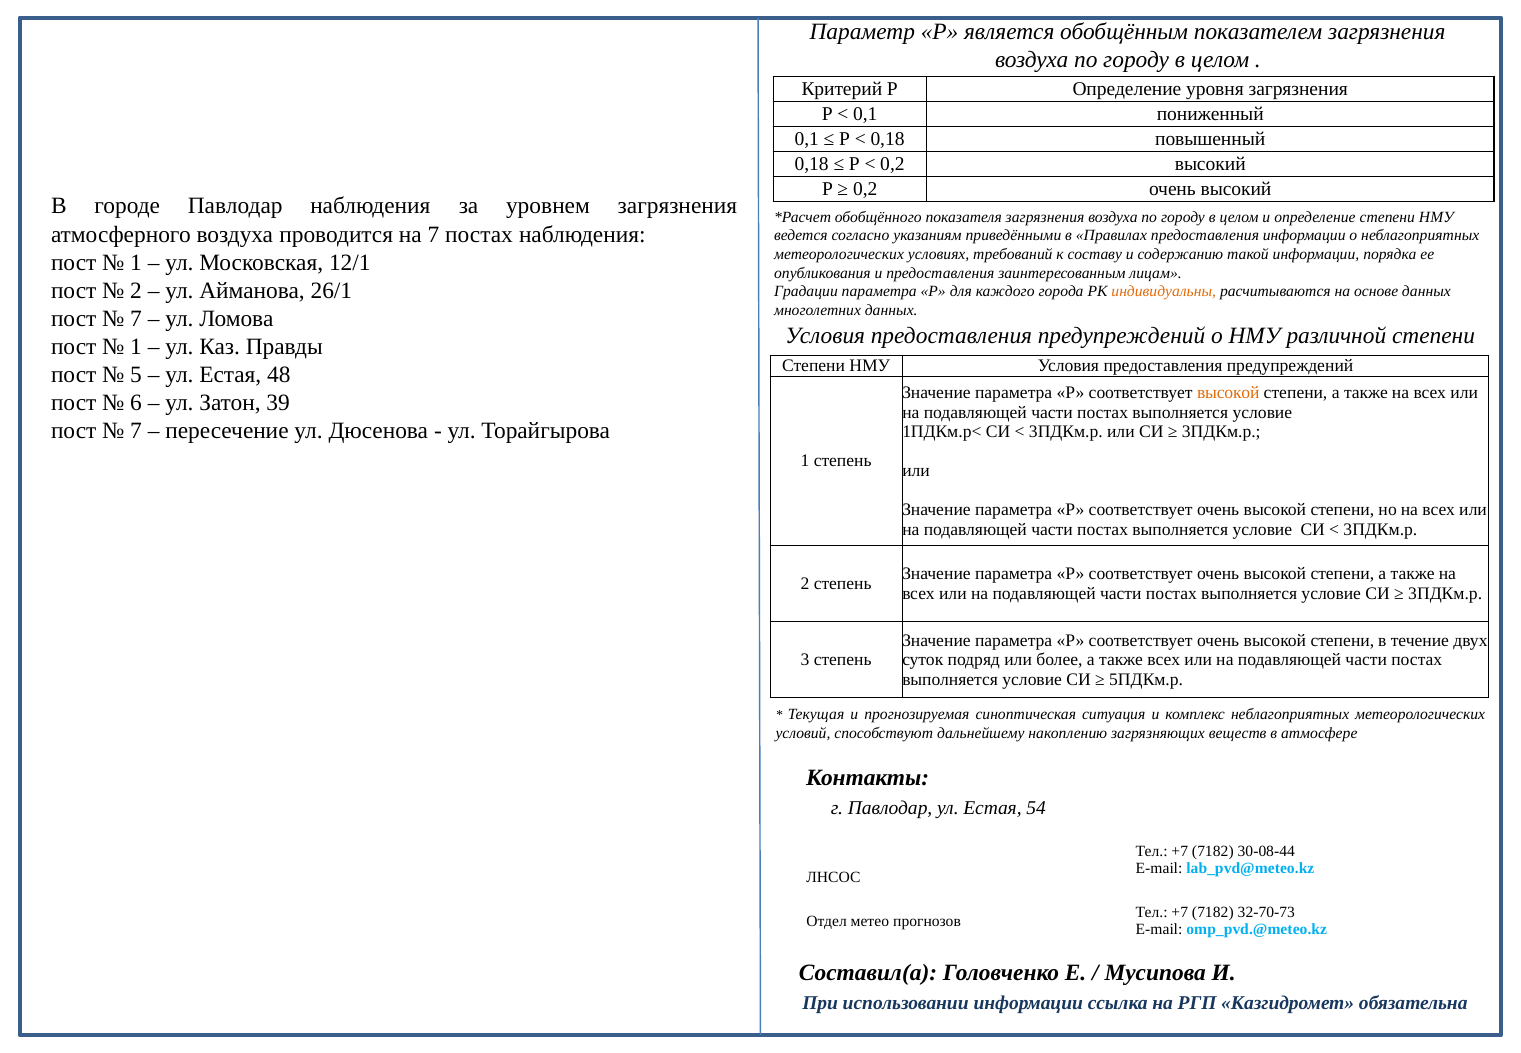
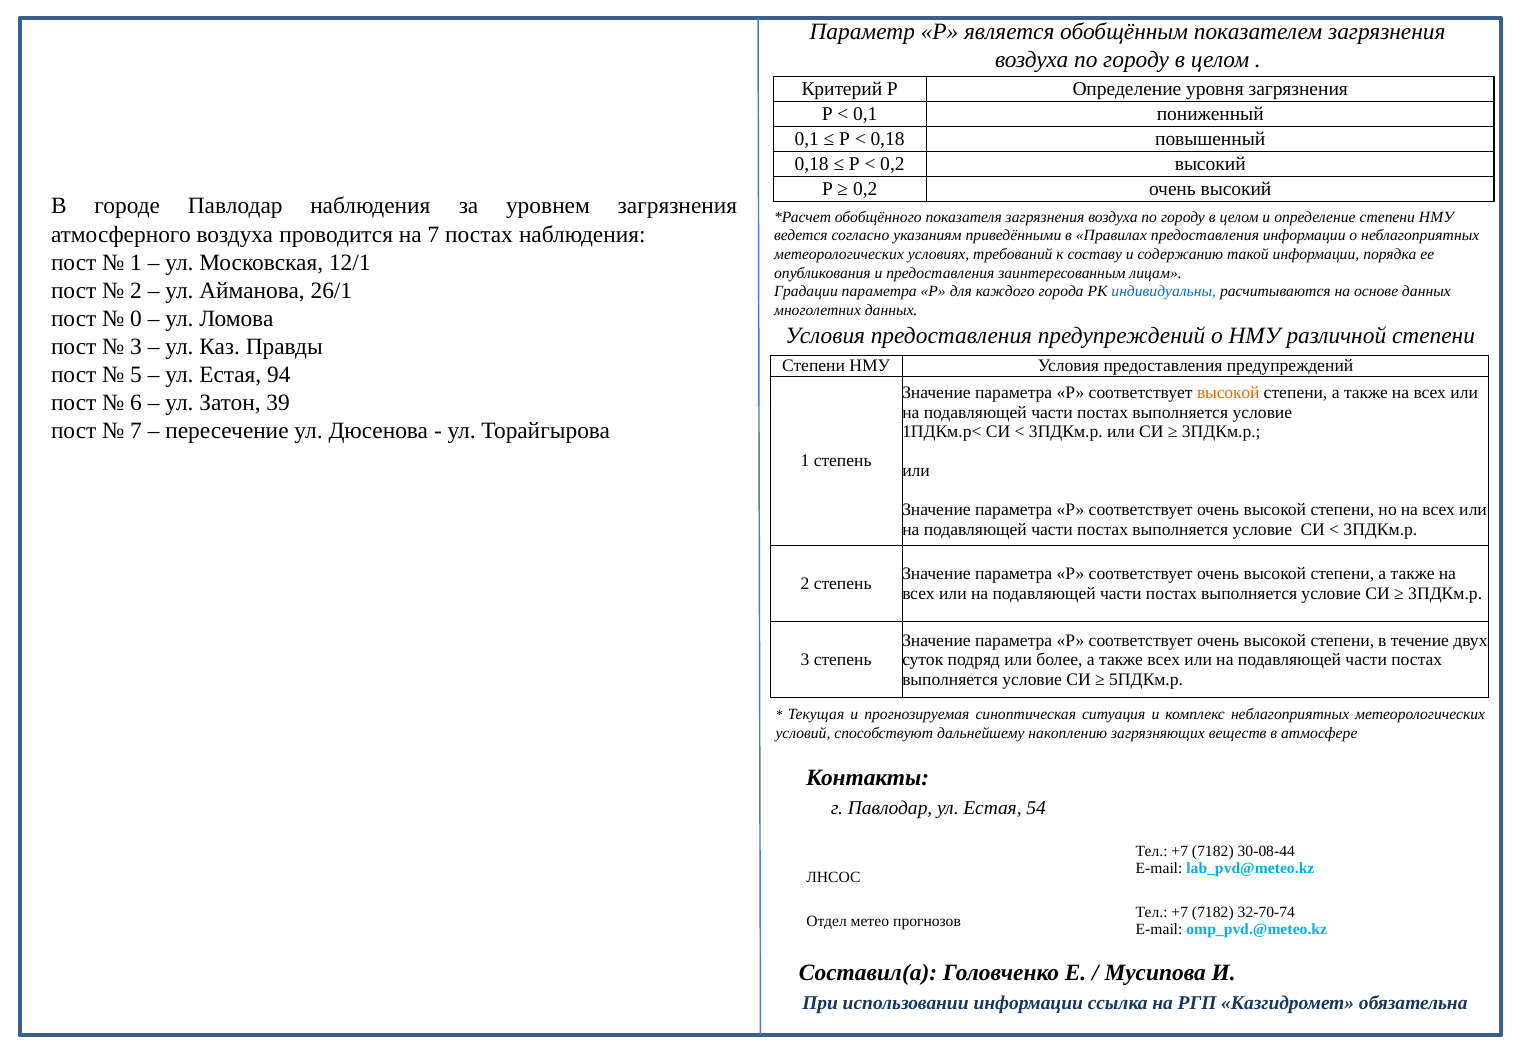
индивидуальны colour: orange -> blue (1164, 292)
7: 7 -> 0 (136, 319)
1: 1 -> 3 (136, 347)
48: 48 -> 94 (279, 375)
32-70-73: 32-70-73 -> 32-70-74 (1266, 912)
